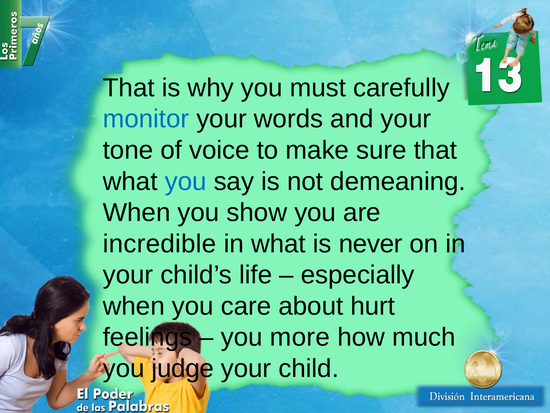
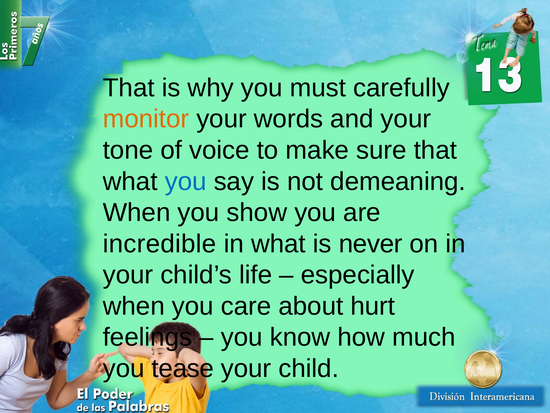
monitor colour: blue -> orange (146, 119)
more: more -> know (300, 337)
judge: judge -> tease (183, 368)
